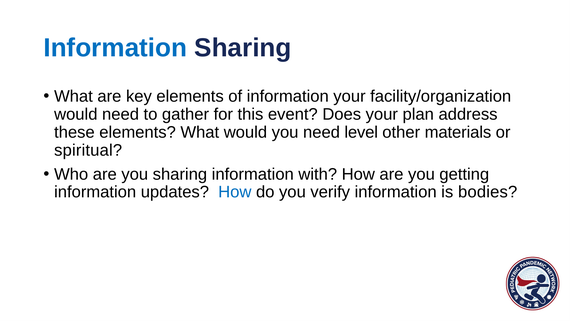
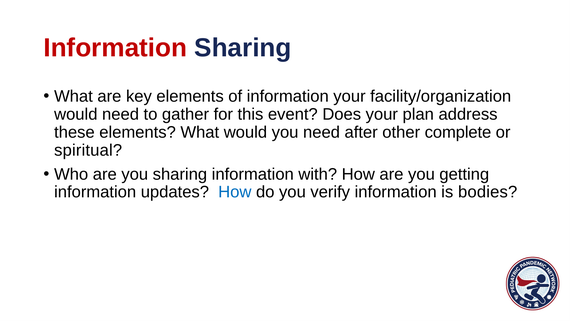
Information colour: blue -> red (115, 48)
level: level -> after (361, 132)
materials: materials -> complete (458, 132)
